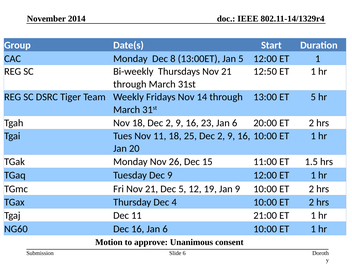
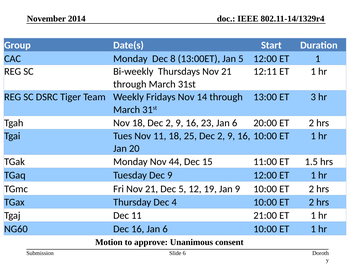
12:50: 12:50 -> 12:11 (265, 72)
ET 5: 5 -> 3 (313, 97)
26: 26 -> 44 (175, 162)
